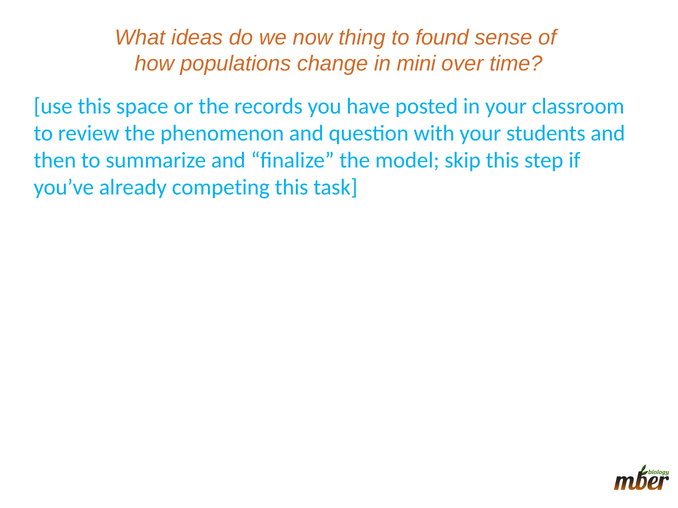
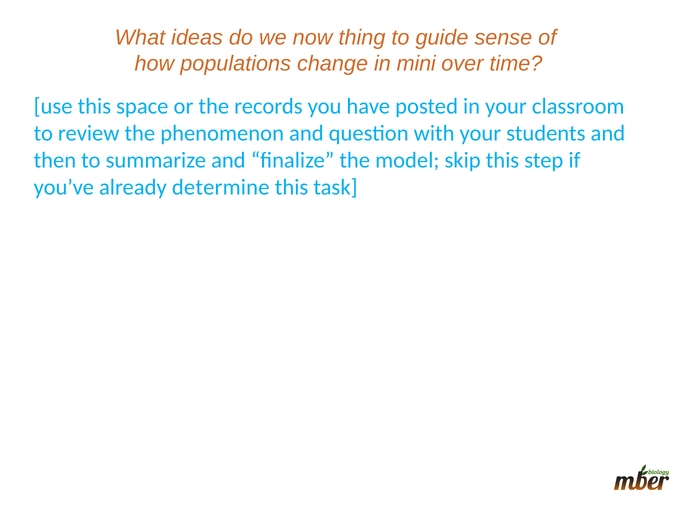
found: found -> guide (442, 38)
competing: competing -> determine (221, 188)
